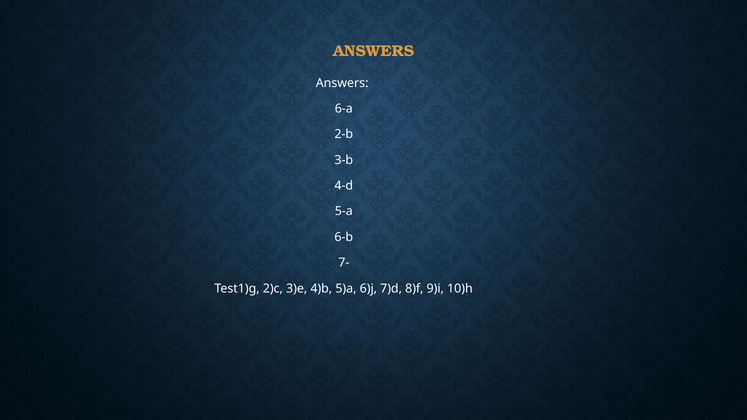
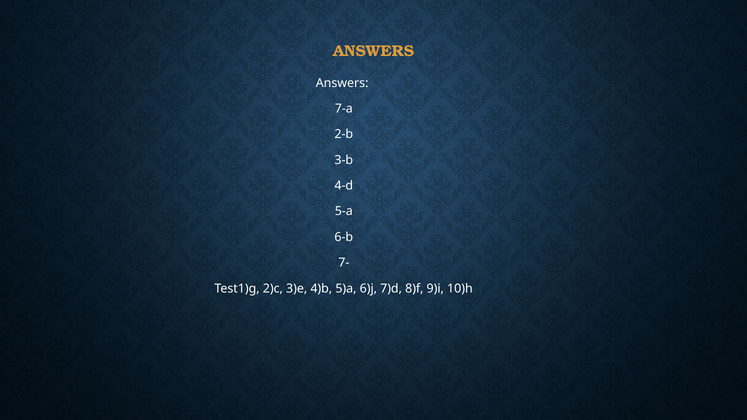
6-a: 6-a -> 7-a (344, 109)
